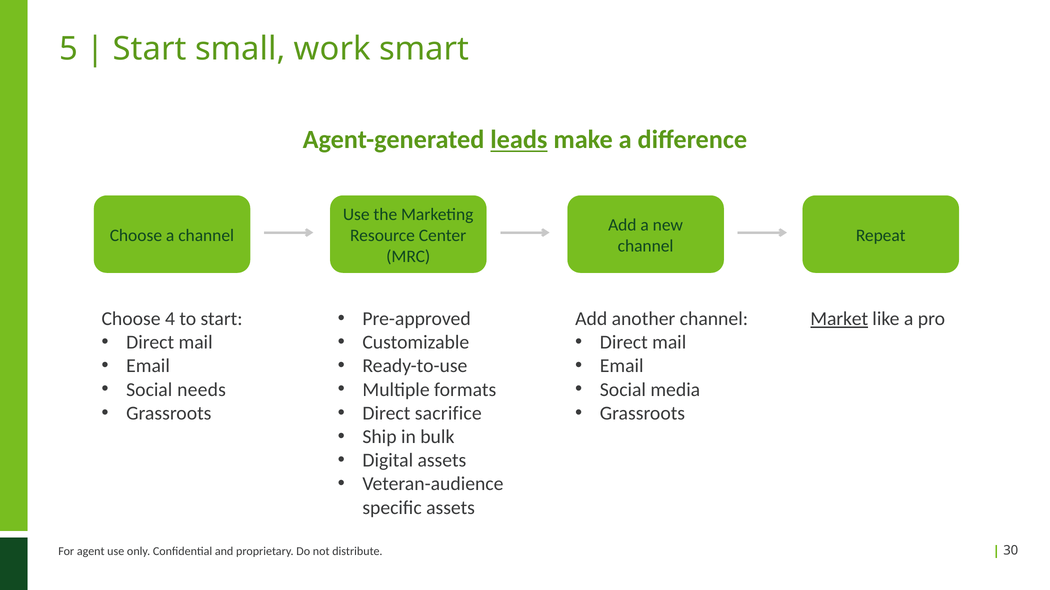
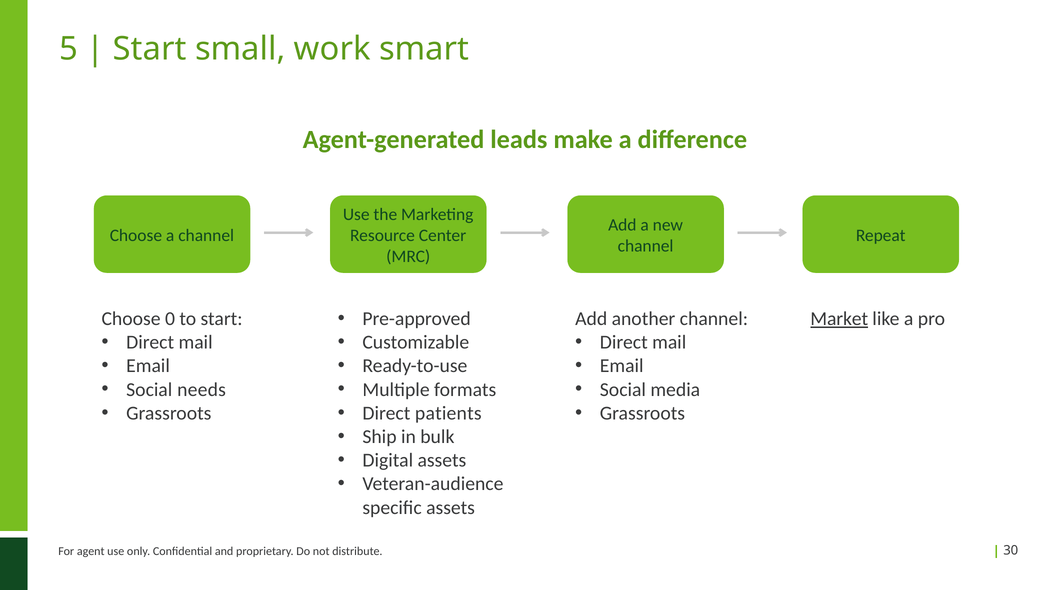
leads underline: present -> none (519, 140)
4: 4 -> 0 (170, 319)
sacrifice: sacrifice -> patients (448, 414)
